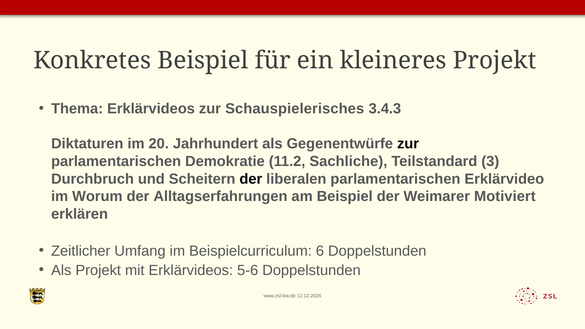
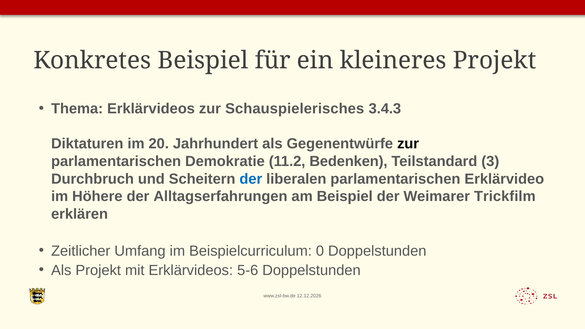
Sachliche: Sachliche -> Bedenken (348, 161)
der colour: black -> blue (251, 179)
Worum: Worum -> Höhere (97, 196)
Motiviert: Motiviert -> Trickfilm (505, 196)
6: 6 -> 0 (320, 251)
